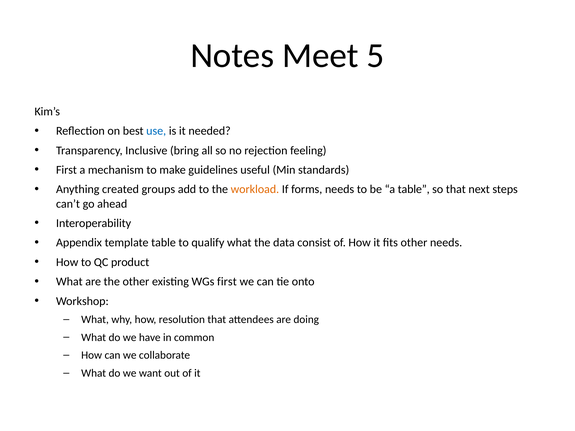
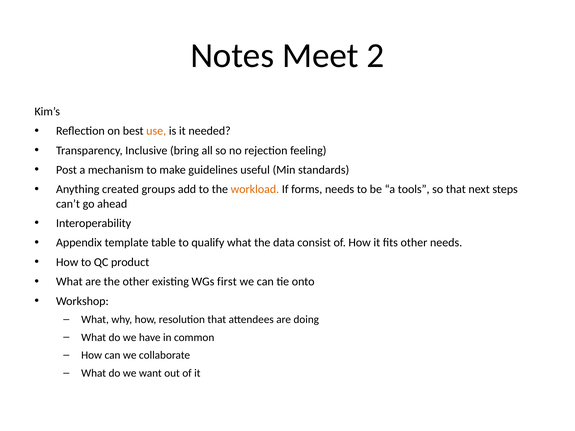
5: 5 -> 2 (375, 56)
use colour: blue -> orange (156, 131)
First: First -> Post (66, 170)
a table: table -> tools (414, 189)
